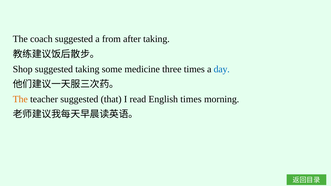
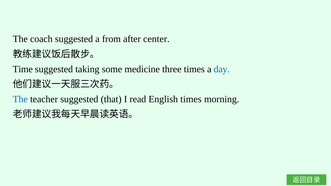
after taking: taking -> center (156, 39)
Shop: Shop -> Time (23, 69)
The colour: orange -> blue (20, 99)
